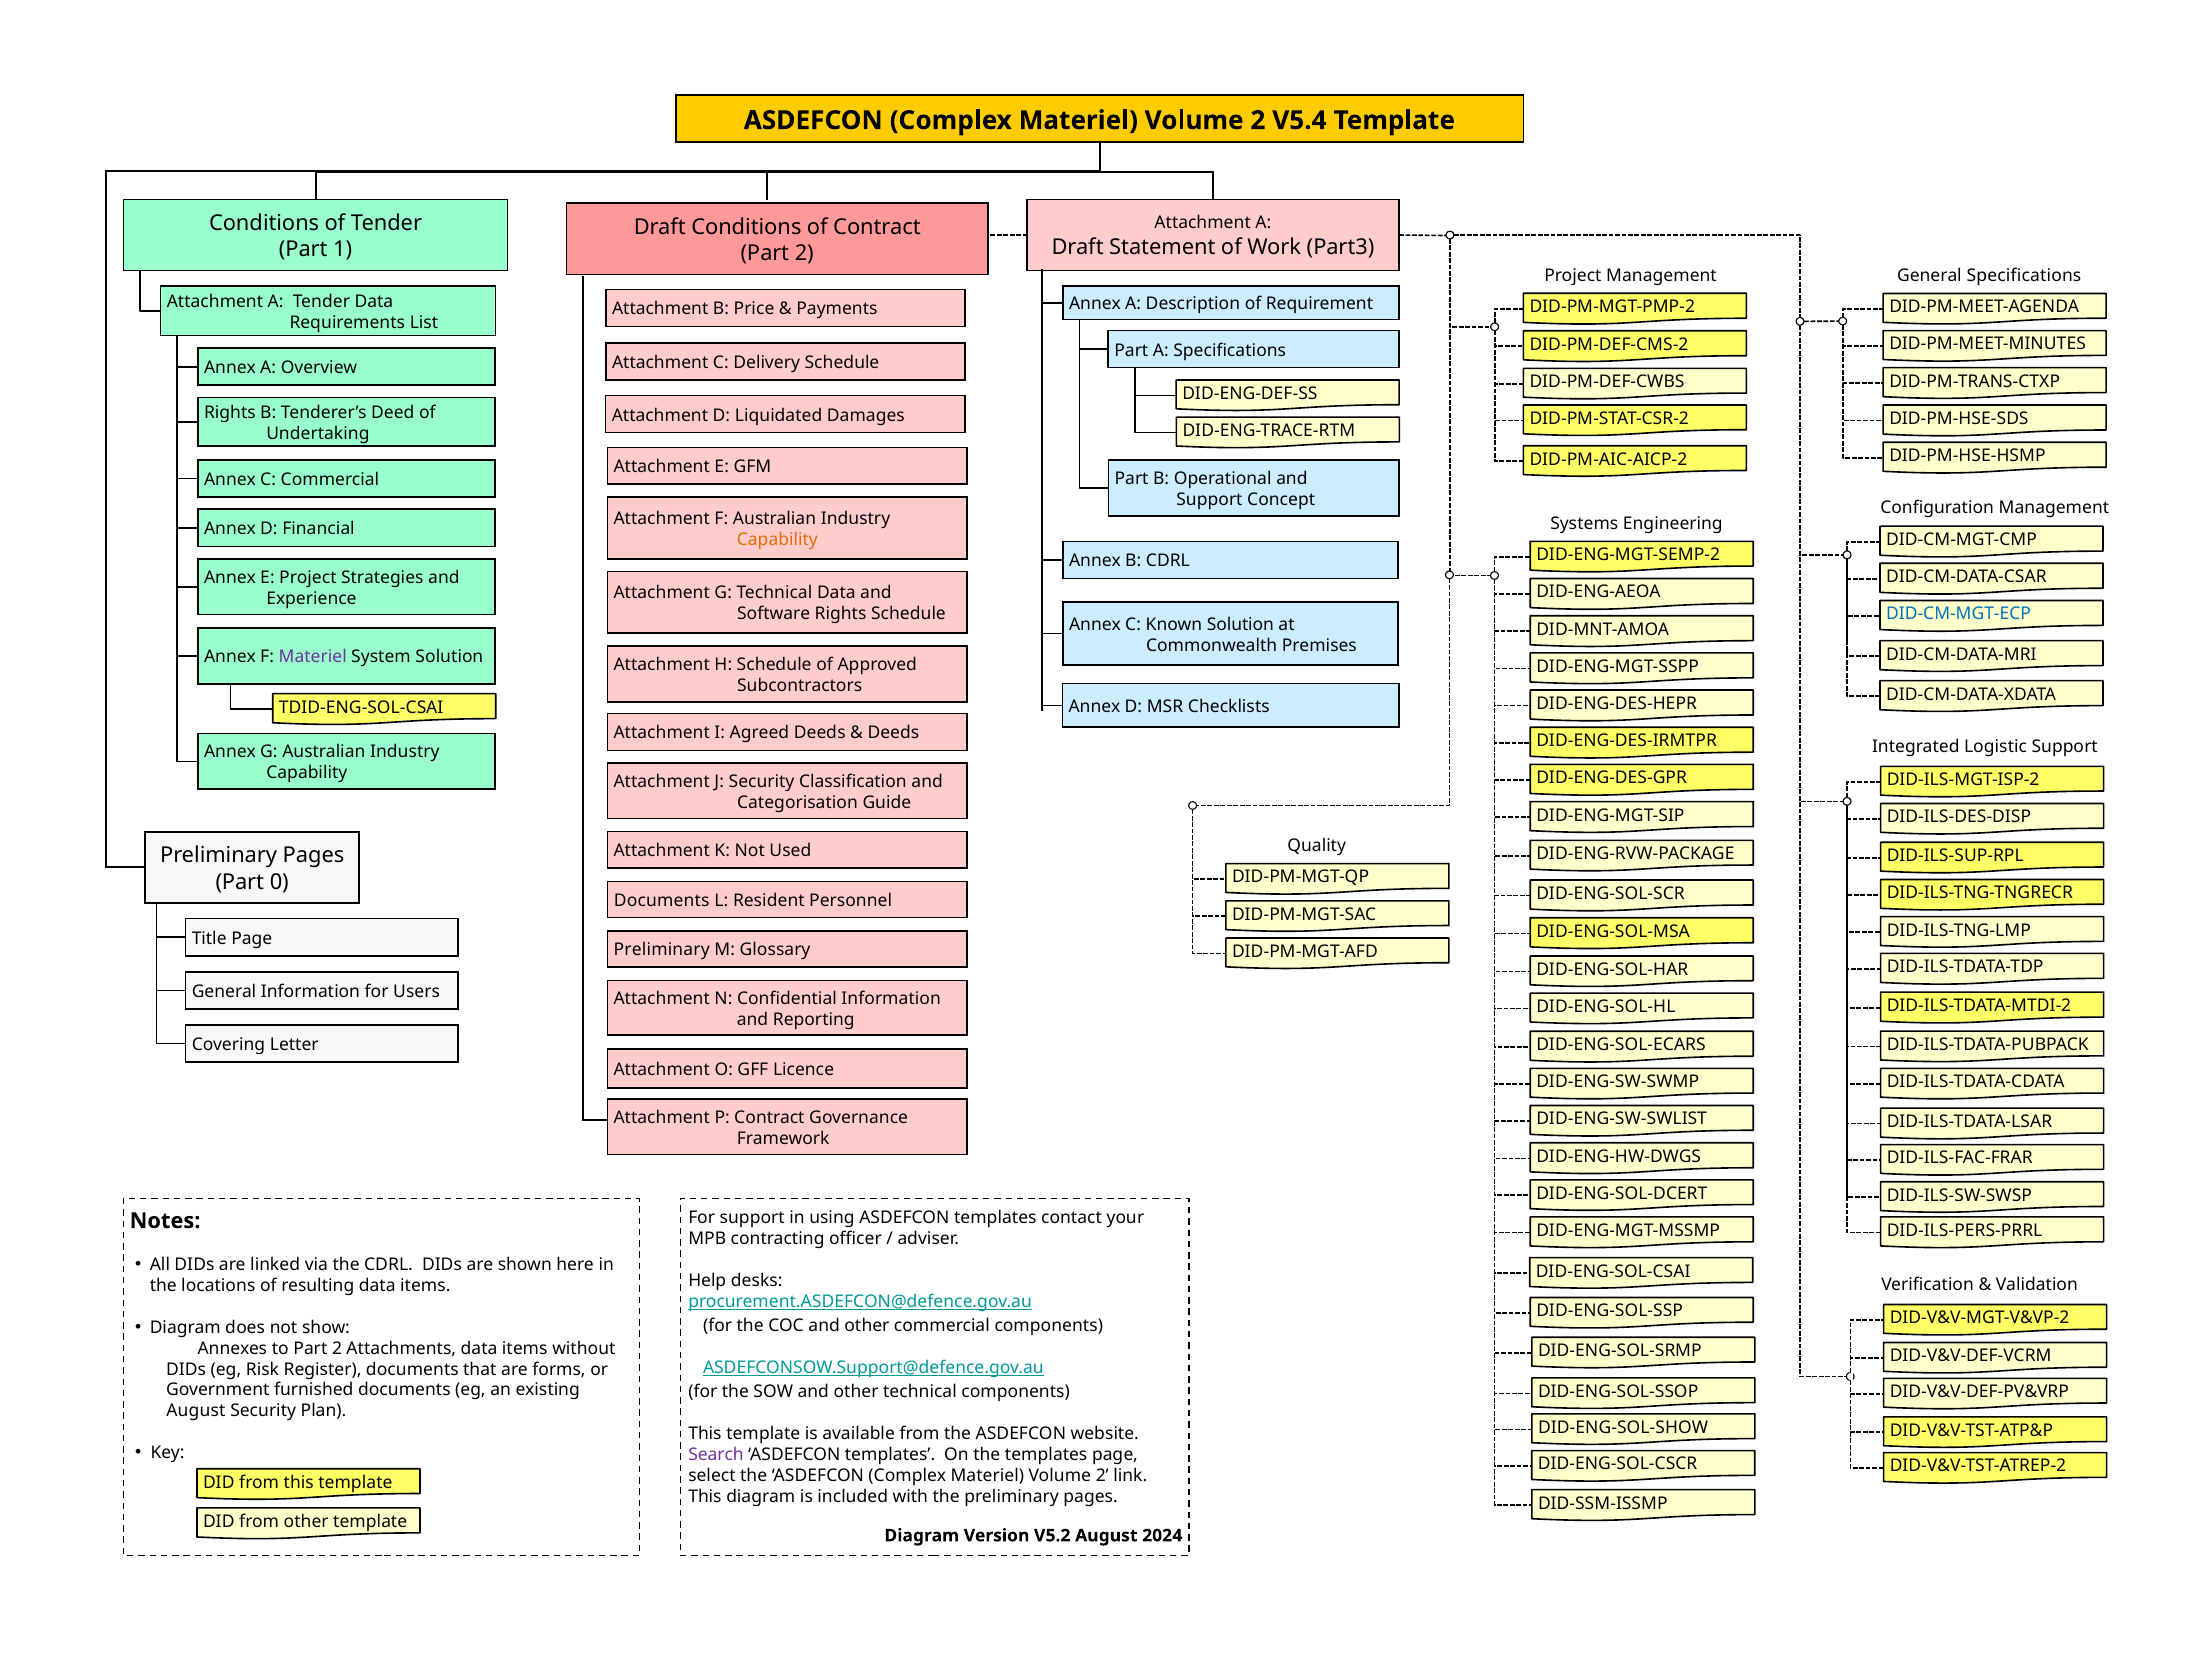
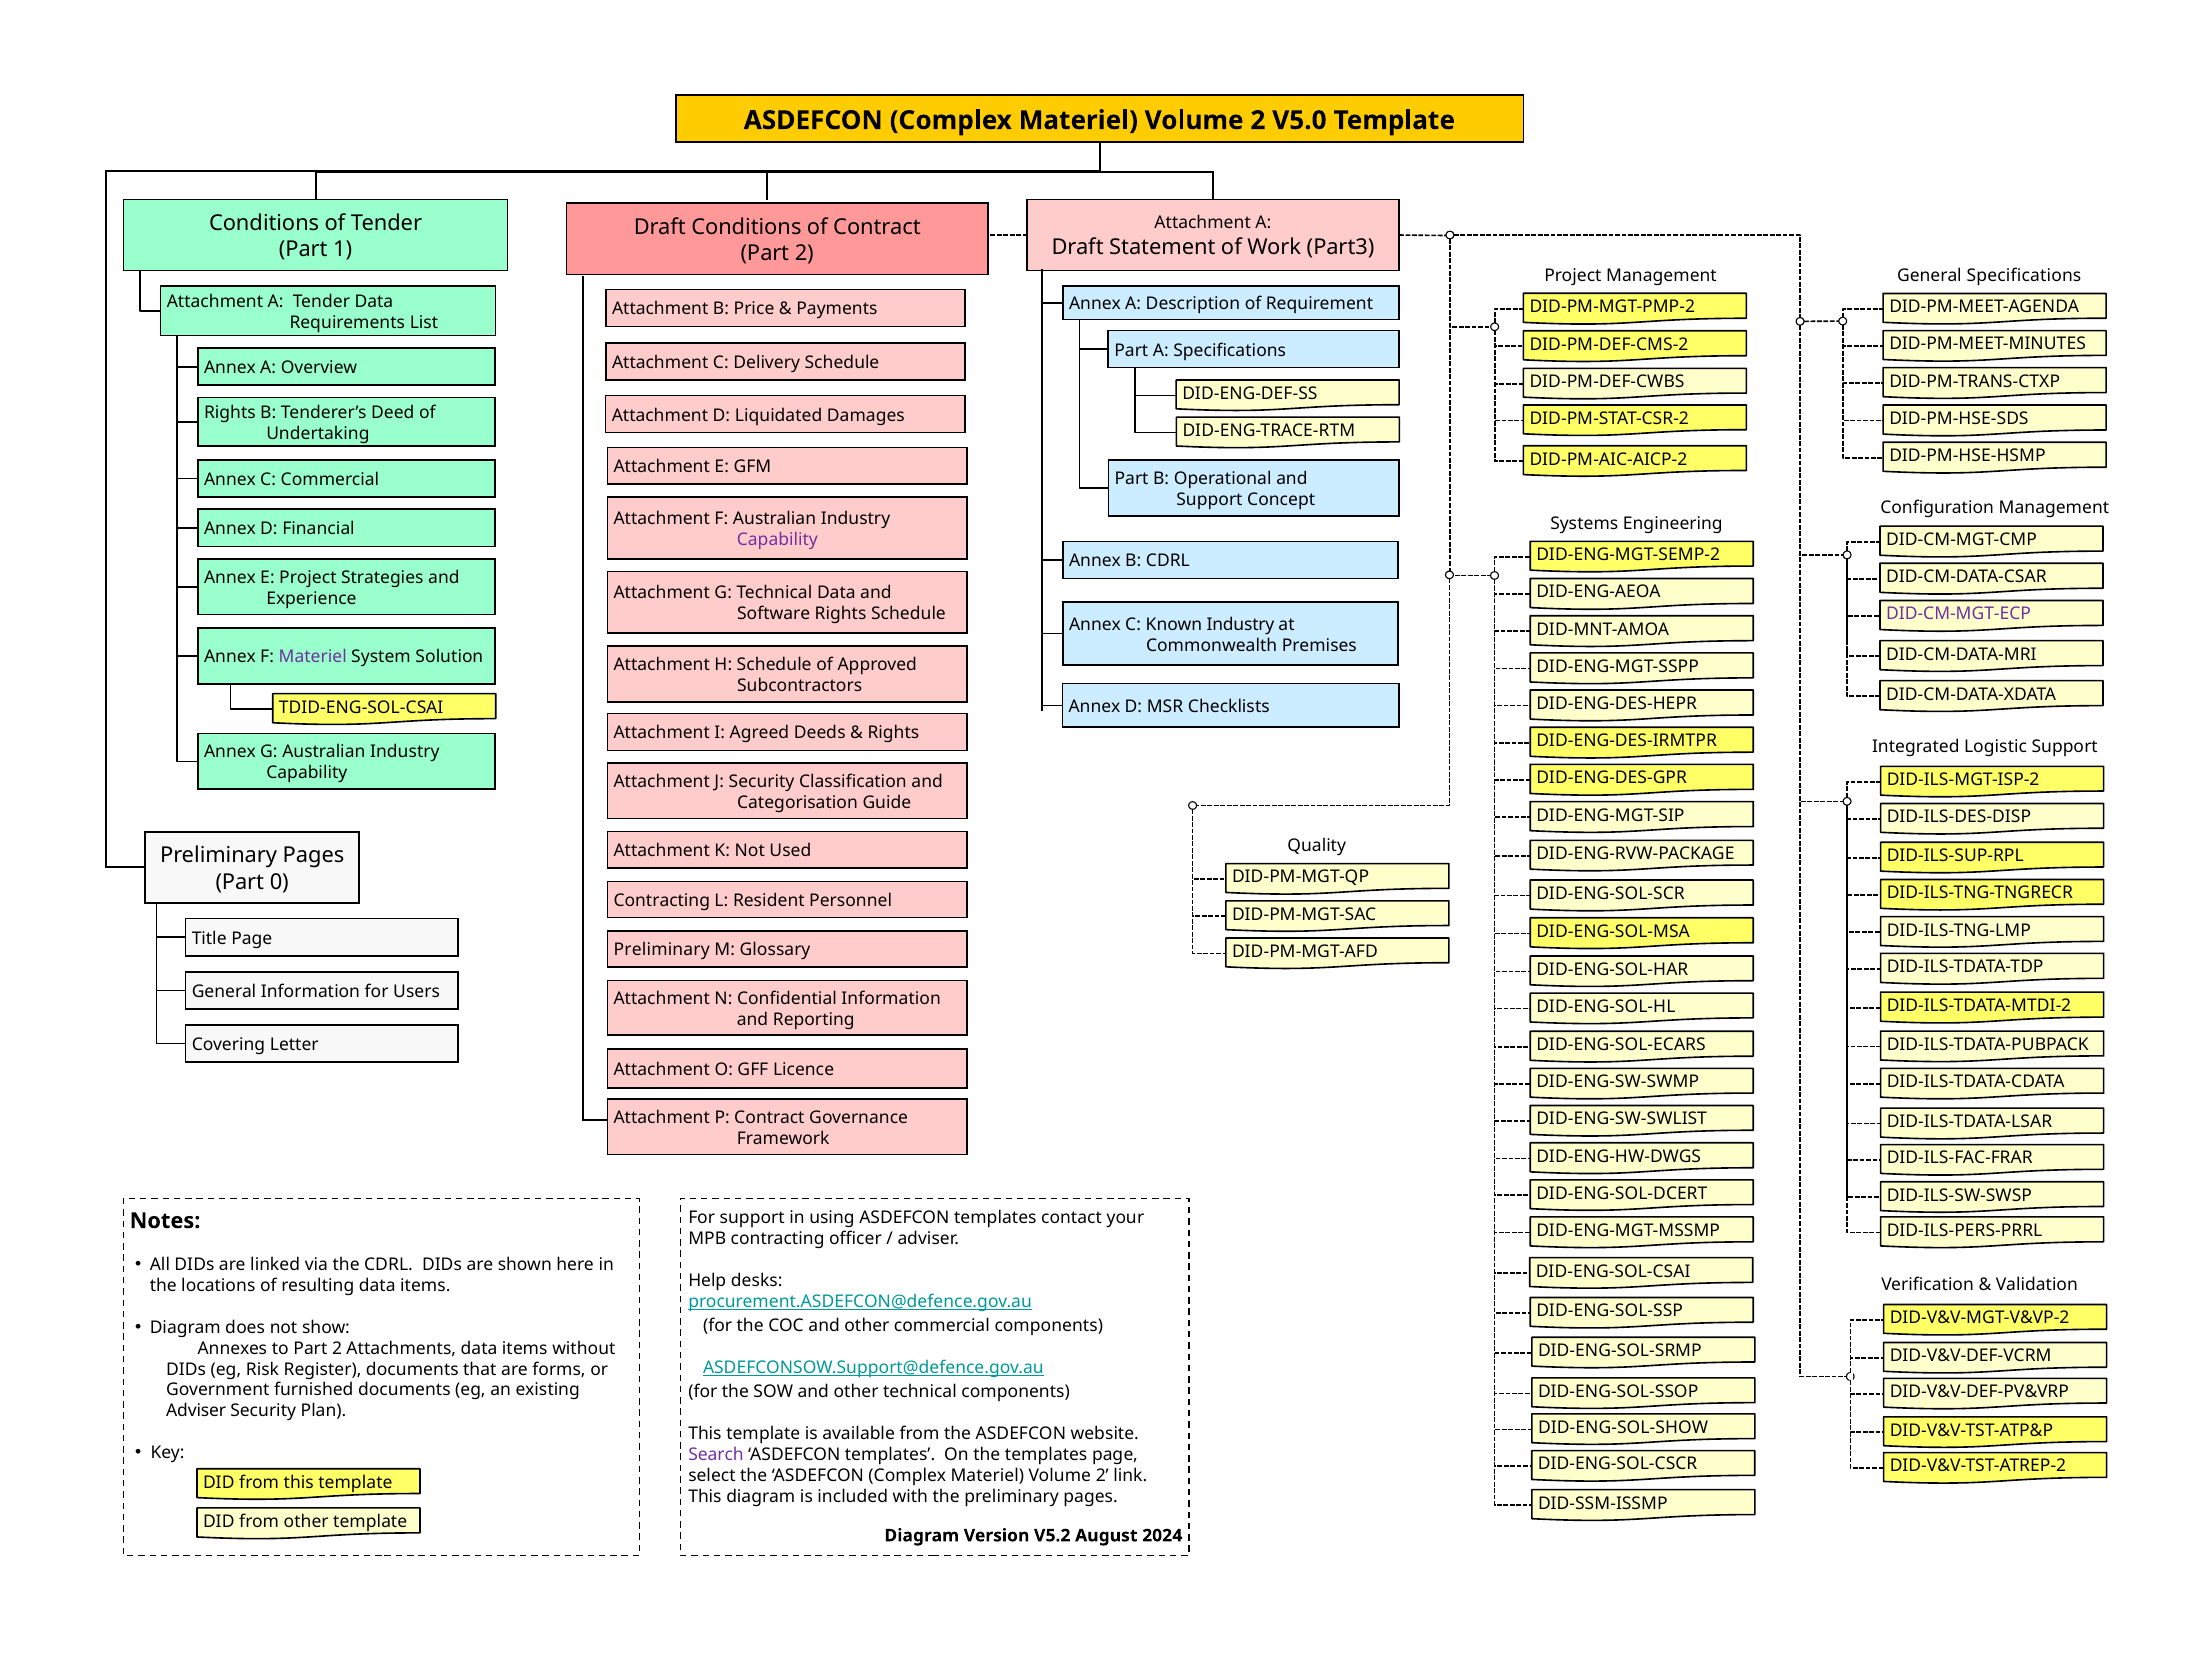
V5.4: V5.4 -> V5.0 (1299, 120)
Capability colour: orange -> purple (777, 540)
DID-CM-MGT-ECP colour: blue -> purple (1959, 614)
Known Solution: Solution -> Industry (1240, 624)
Deeds: Deeds -> Rights (893, 733)
Documents: Documents -> Contracting (662, 901)
August: August -> Adviser (196, 1411)
